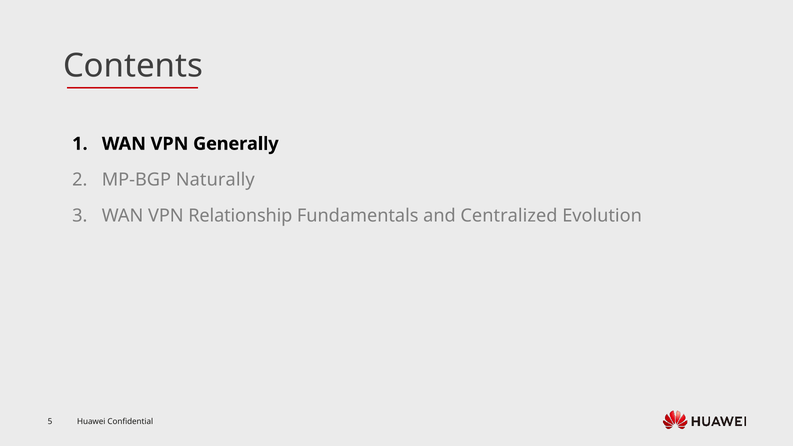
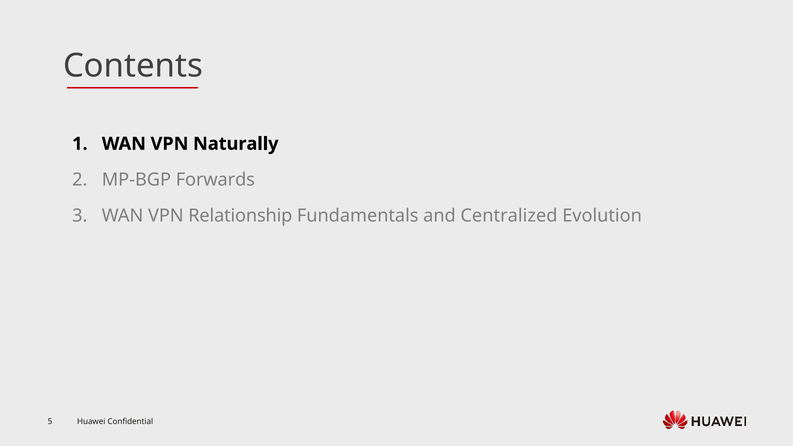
Generally: Generally -> Naturally (236, 144)
Naturally: Naturally -> Forwards (215, 180)
